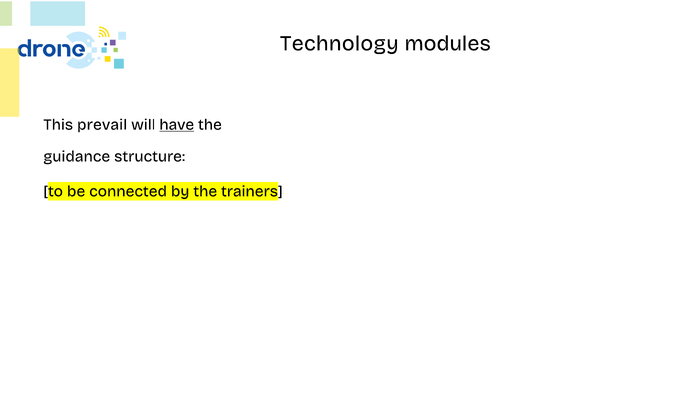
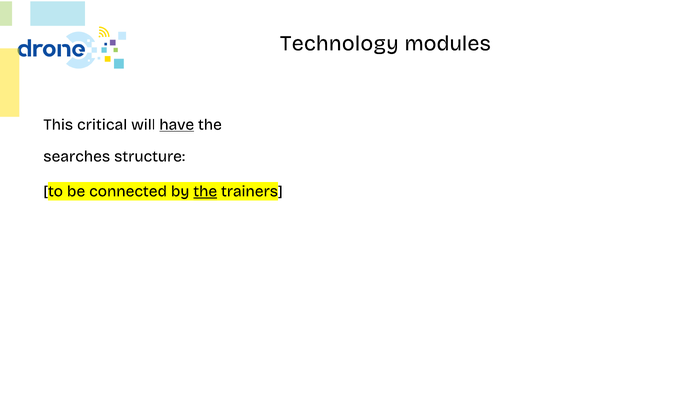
prevail: prevail -> critical (102, 124)
guidance: guidance -> searches (77, 156)
the underline: none -> present (205, 191)
